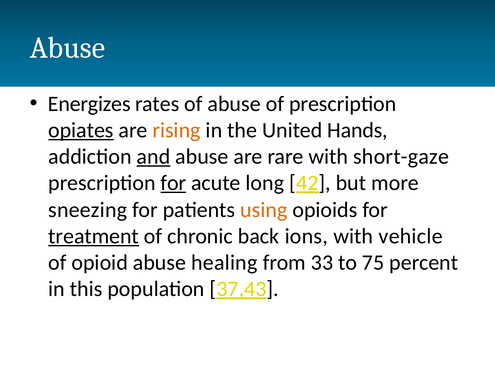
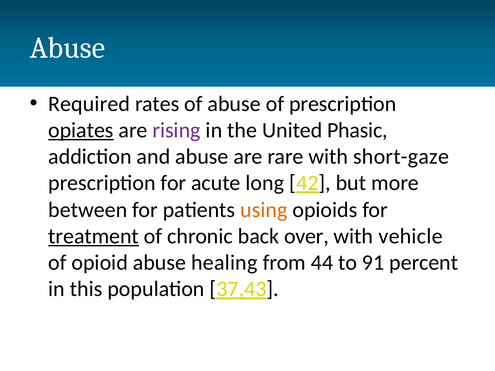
Energizes: Energizes -> Required (89, 104)
rising colour: orange -> purple (176, 130)
Hands: Hands -> Phasic (357, 130)
and underline: present -> none (153, 157)
for underline: present -> none (173, 183)
sneezing: sneezing -> between (88, 210)
ions: ions -> over (306, 236)
33: 33 -> 44 (322, 263)
75: 75 -> 91 (373, 263)
